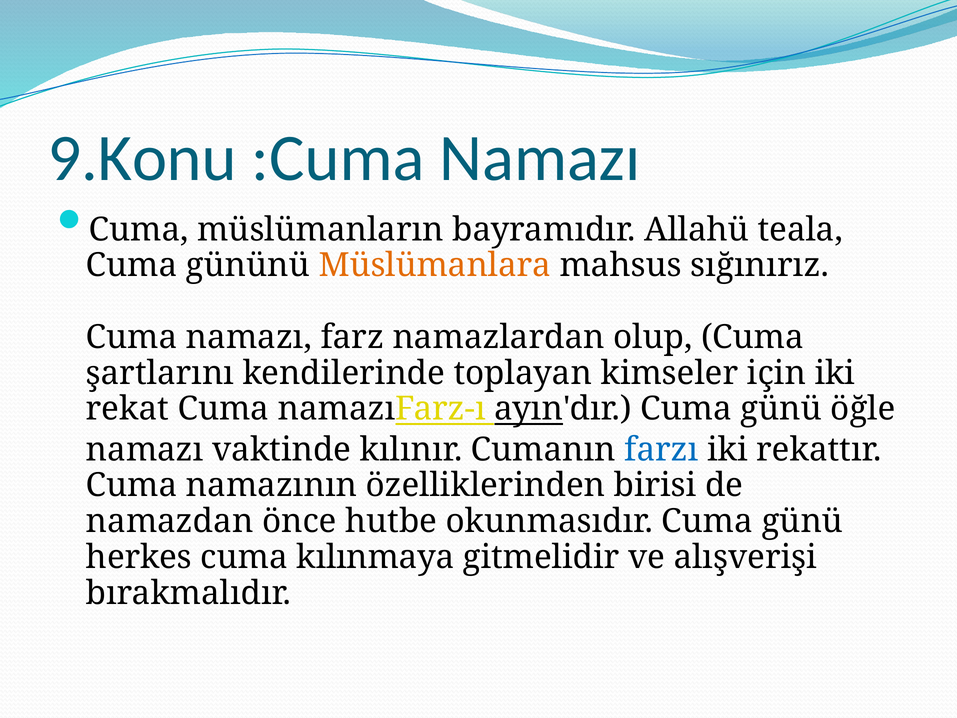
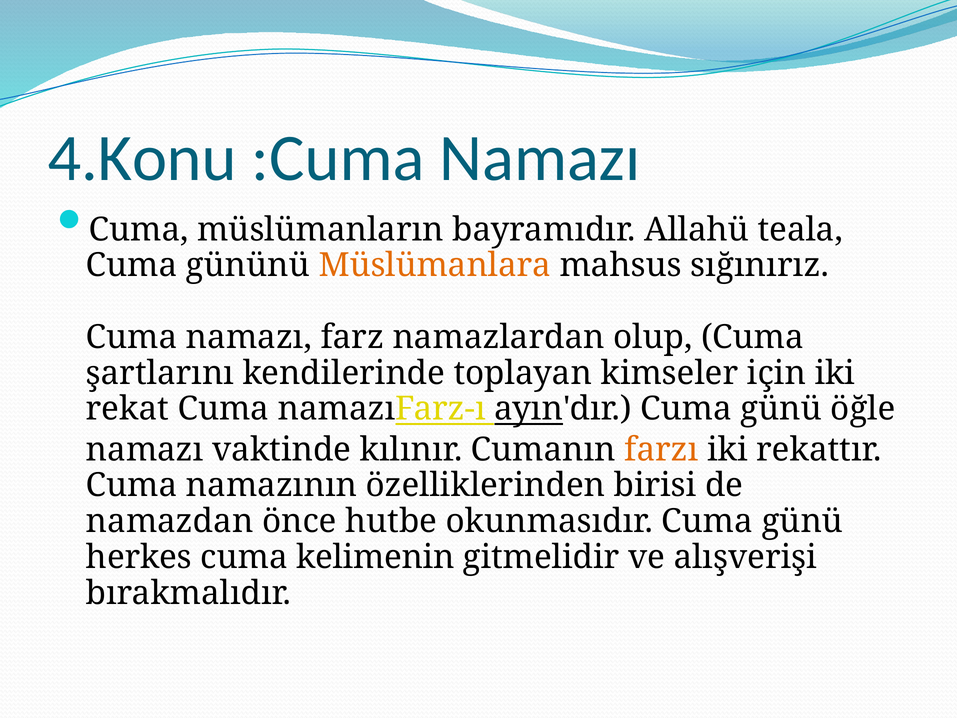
9.Konu: 9.Konu -> 4.Konu (142, 158)
farzı colour: blue -> orange (661, 449)
kılınmaya: kılınmaya -> kelimenin (375, 557)
